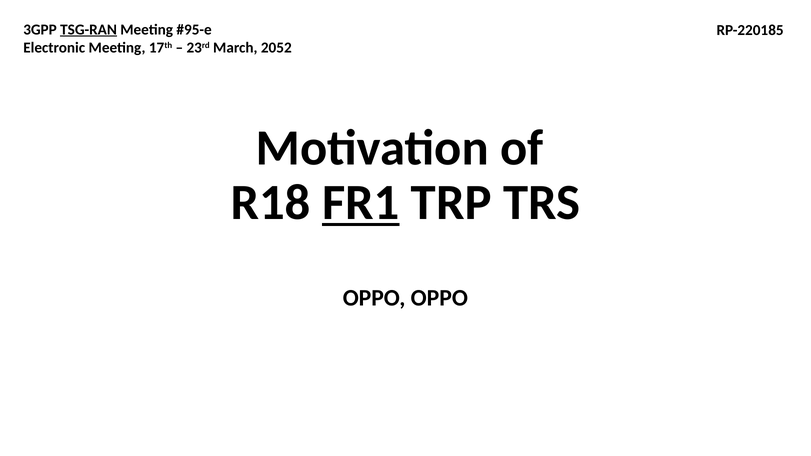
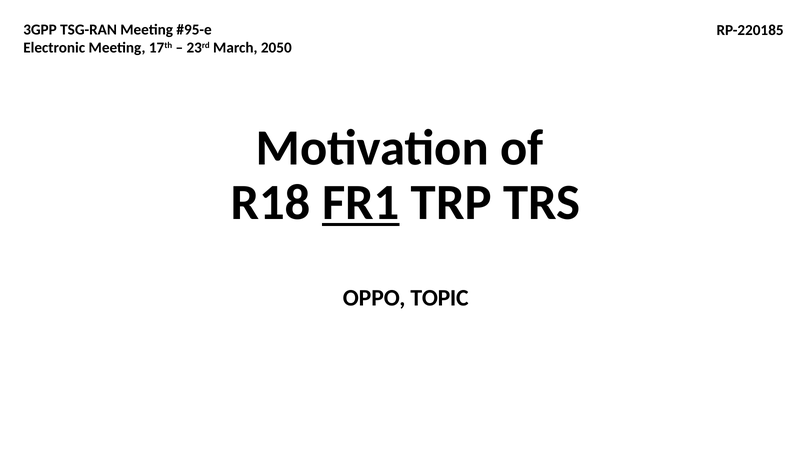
TSG-RAN underline: present -> none (89, 30)
2052: 2052 -> 2050 (276, 48)
OPPO OPPO: OPPO -> TOPIC (439, 298)
